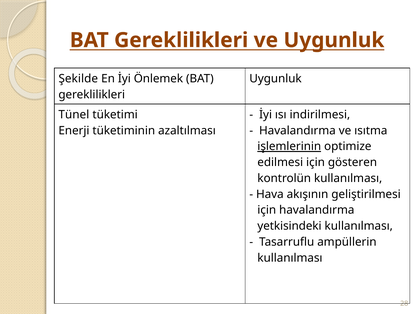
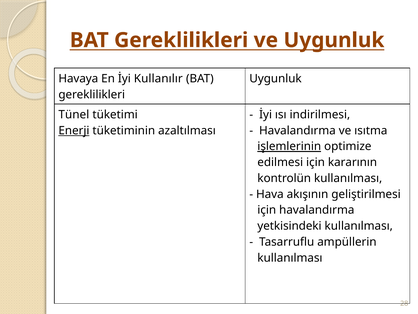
Şekilde: Şekilde -> Havaya (78, 79)
Önlemek: Önlemek -> Kullanılır (158, 79)
Enerji underline: none -> present (74, 130)
gösteren: gösteren -> kararının (352, 162)
